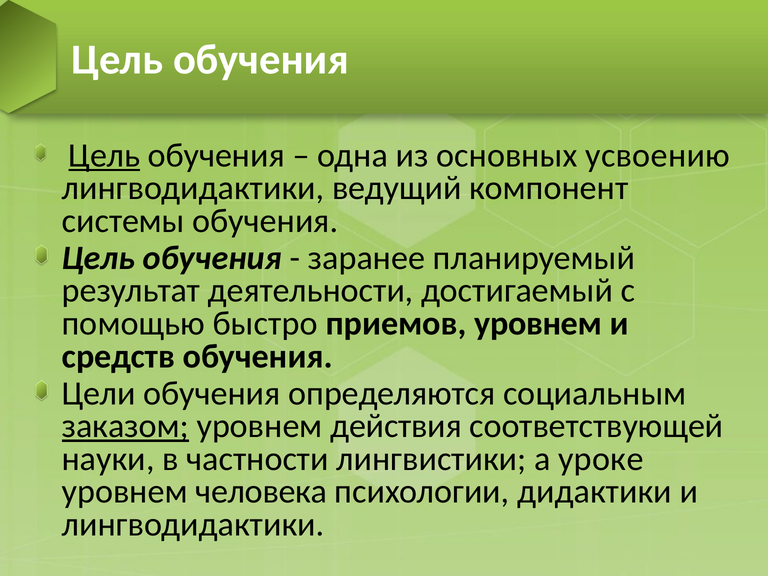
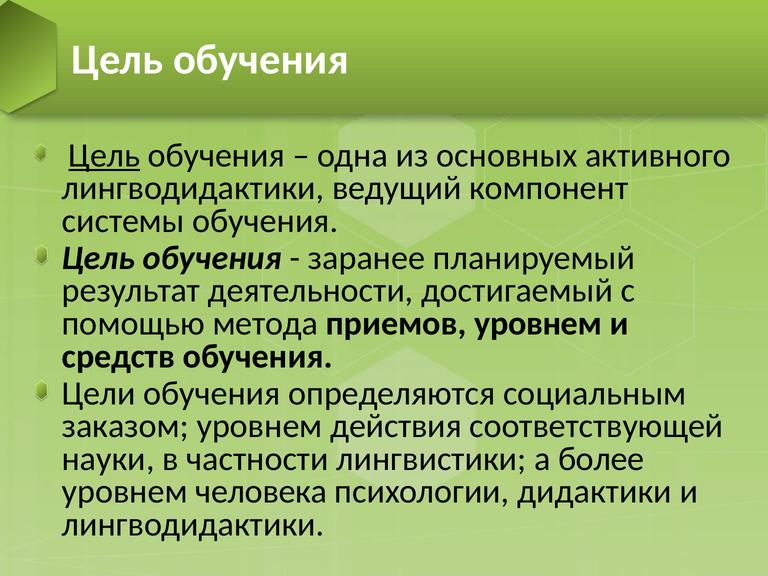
усвоению: усвоению -> активного (658, 155)
быстро: быстро -> метода (265, 323)
заказом underline: present -> none (125, 426)
уроке: уроке -> более (601, 459)
